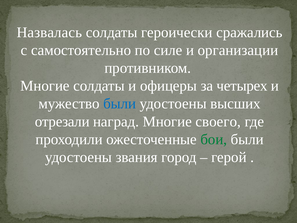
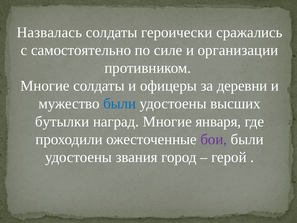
четырех: четырех -> деревни (242, 86)
отрезали: отрезали -> бутылки (62, 121)
своего: своего -> января (218, 121)
бои colour: green -> purple (214, 139)
